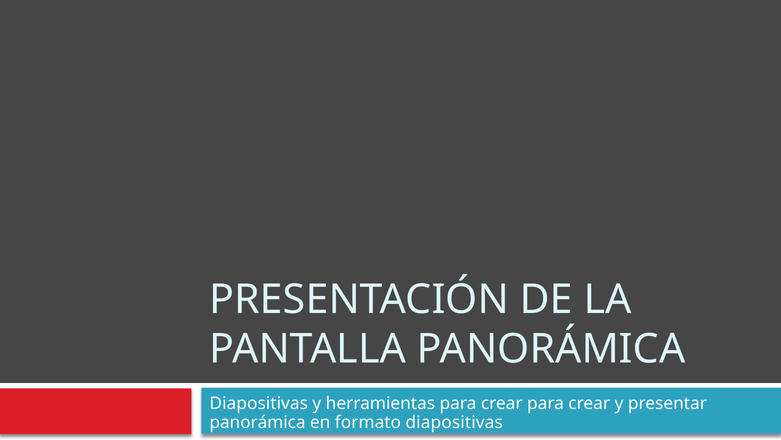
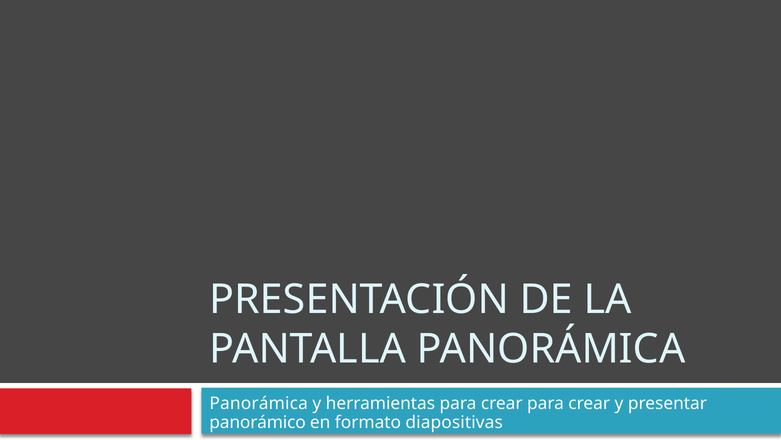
Diapositivas: Diapositivas -> Panorámica (259, 403)
panorámica: panorámica -> panorámico (258, 422)
